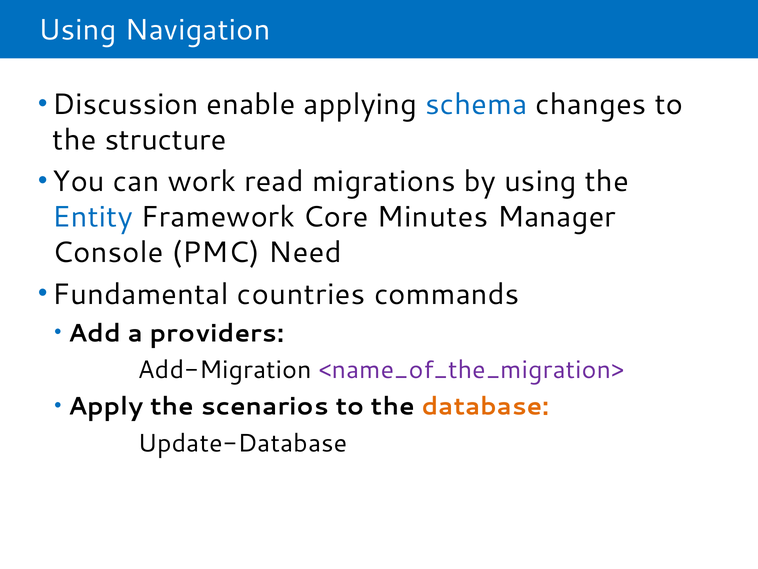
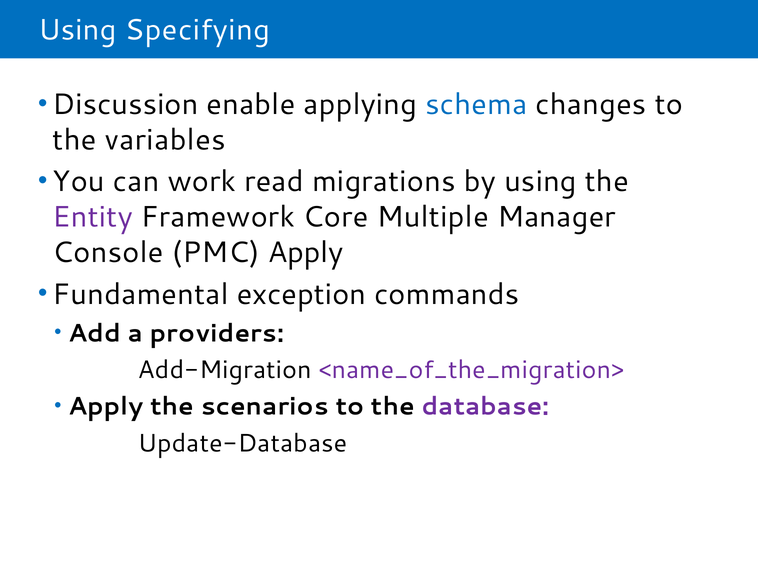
Navigation: Navigation -> Specifying (198, 30)
structure: structure -> variables (165, 140)
Entity colour: blue -> purple (93, 217)
Minutes: Minutes -> Multiple (433, 217)
PMC Need: Need -> Apply (306, 252)
countries: countries -> exception (302, 294)
database colour: orange -> purple (485, 406)
